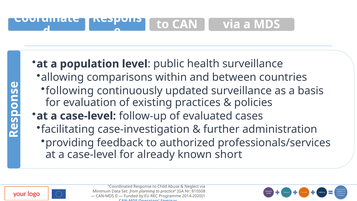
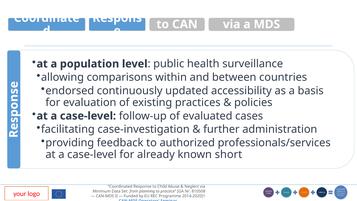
following: following -> endorsed (70, 91)
updated surveillance: surveillance -> accessibility (241, 91)
